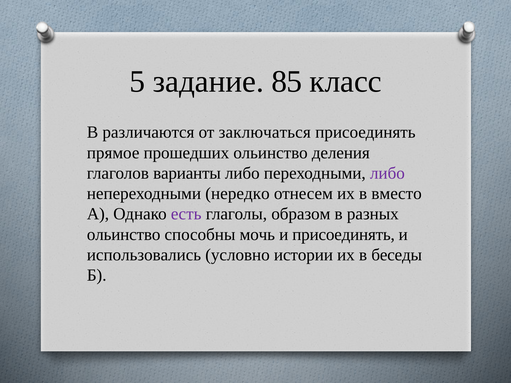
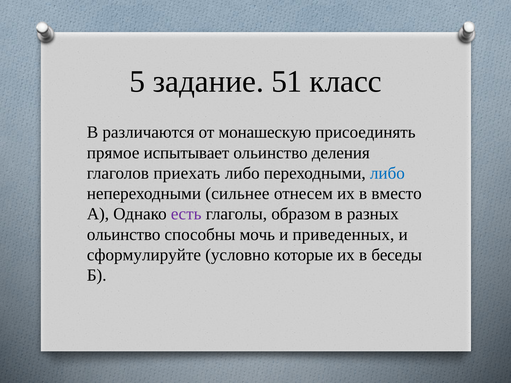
85: 85 -> 51 (287, 81)
заключаться: заключаться -> монашескую (265, 132)
прошедших: прошедших -> испытывает (186, 153)
варианты: варианты -> приехать (187, 173)
либо colour: purple -> blue (387, 173)
нередко: нередко -> сильнее (237, 194)
и присоединять: присоединять -> приведенных (343, 235)
использовались: использовались -> сформулируйте (144, 255)
истории: истории -> которые (304, 255)
